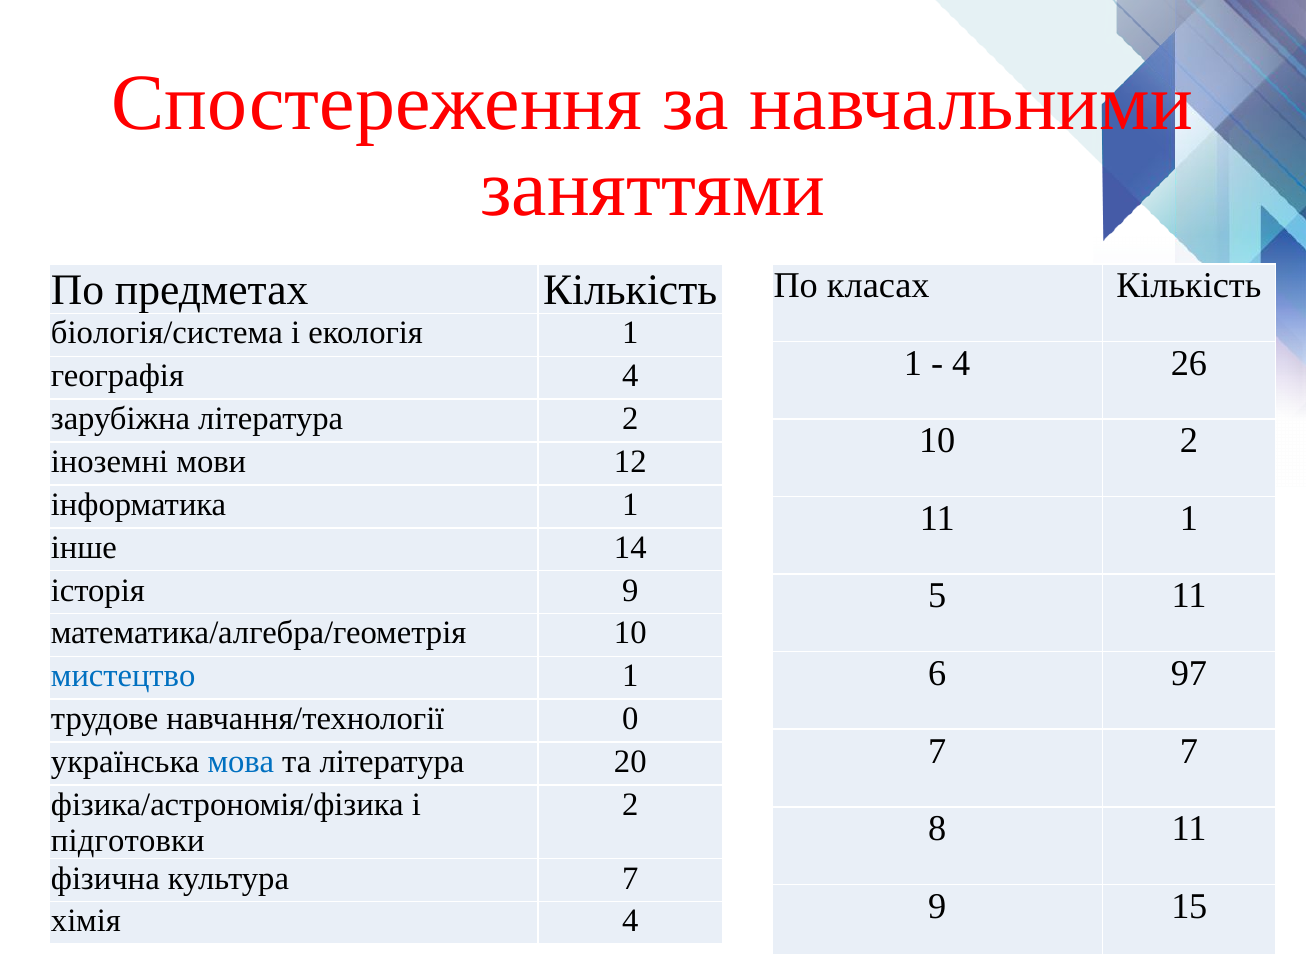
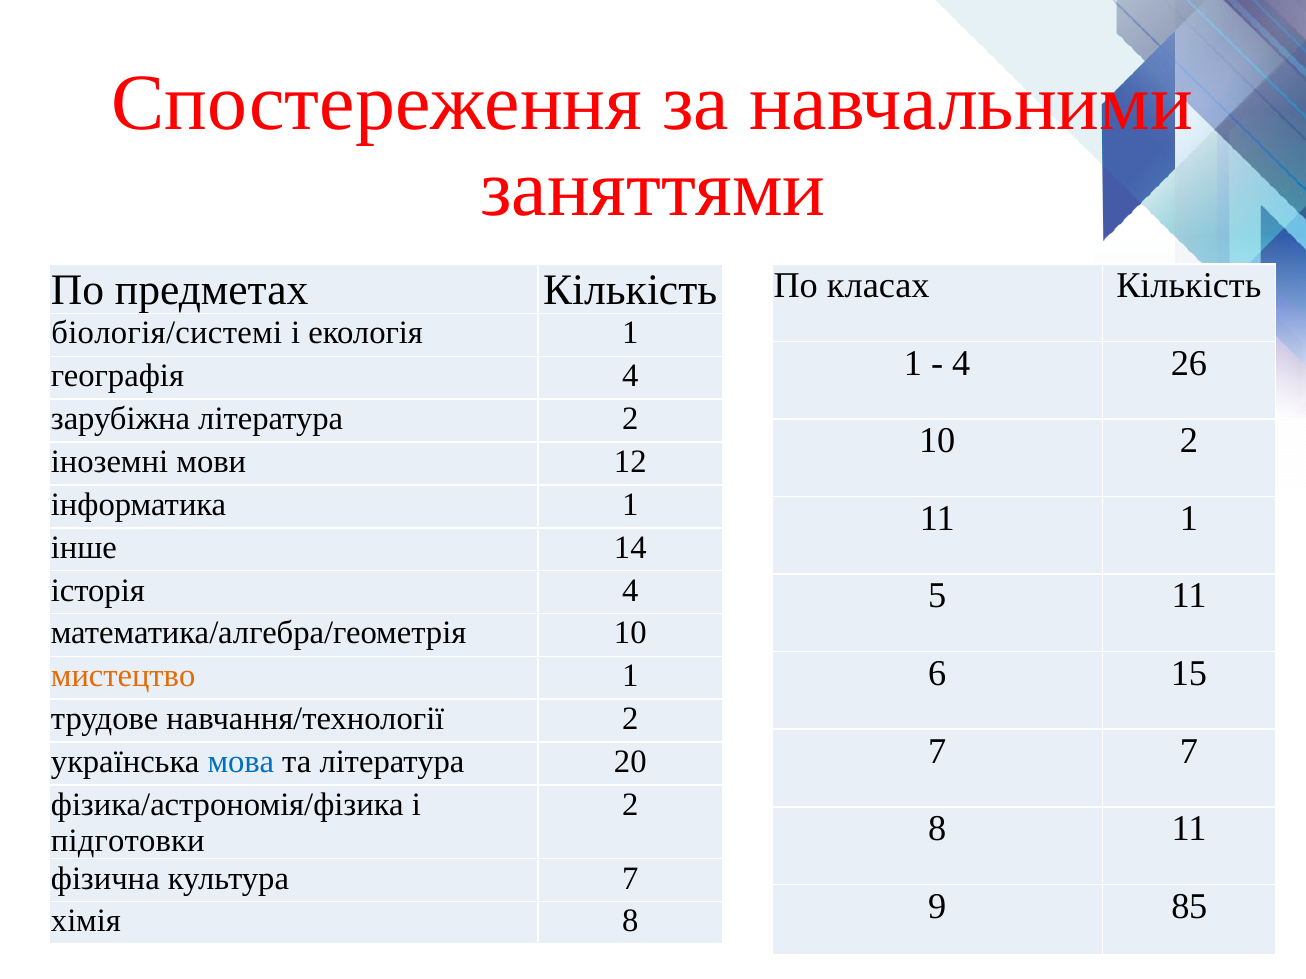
біологія/система: біологія/система -> біологія/системі (167, 333)
історія 9: 9 -> 4 (630, 591)
97: 97 -> 15 (1189, 674)
мистецтво colour: blue -> orange (123, 676)
навчання/технології 0: 0 -> 2 (630, 719)
15: 15 -> 85 (1189, 907)
хімія 4: 4 -> 8 (630, 922)
